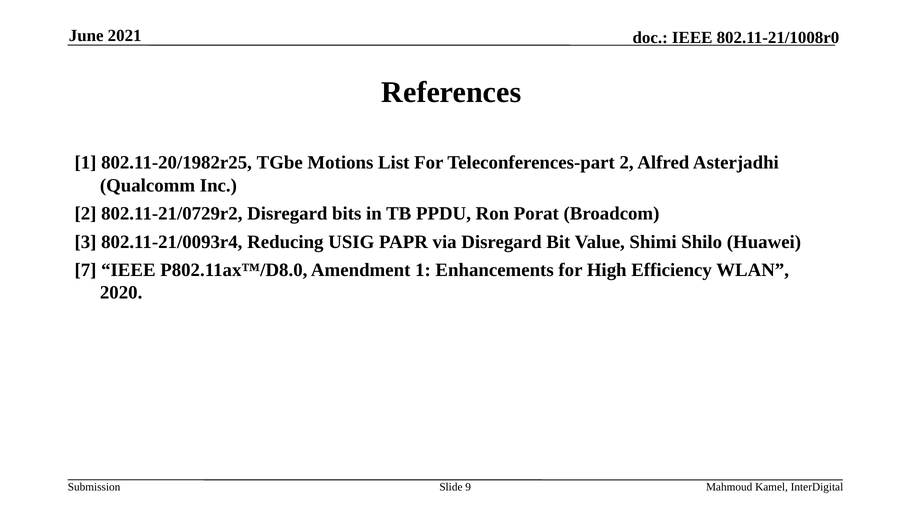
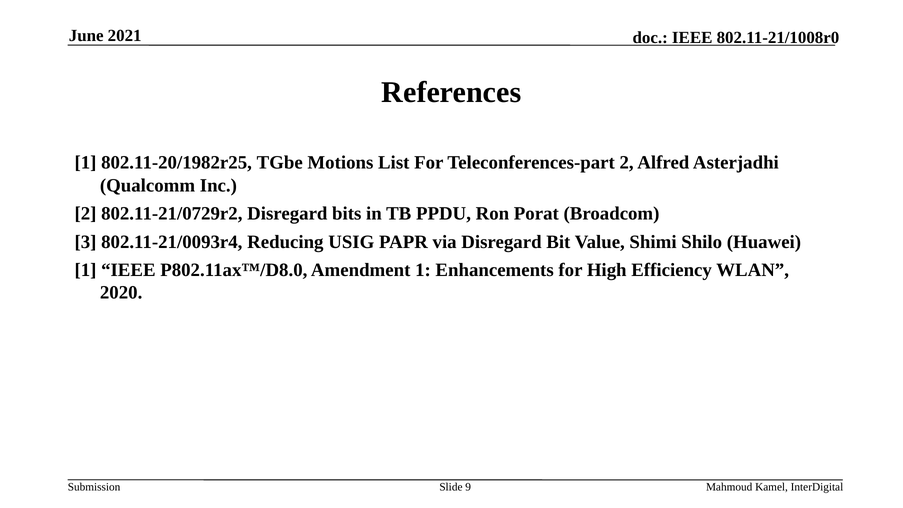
7: 7 -> 1 (86, 270)
